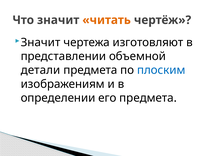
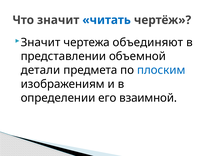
читать colour: orange -> blue (107, 20)
изготовляют: изготовляют -> объединяют (148, 42)
его предмета: предмета -> взаимной (148, 97)
